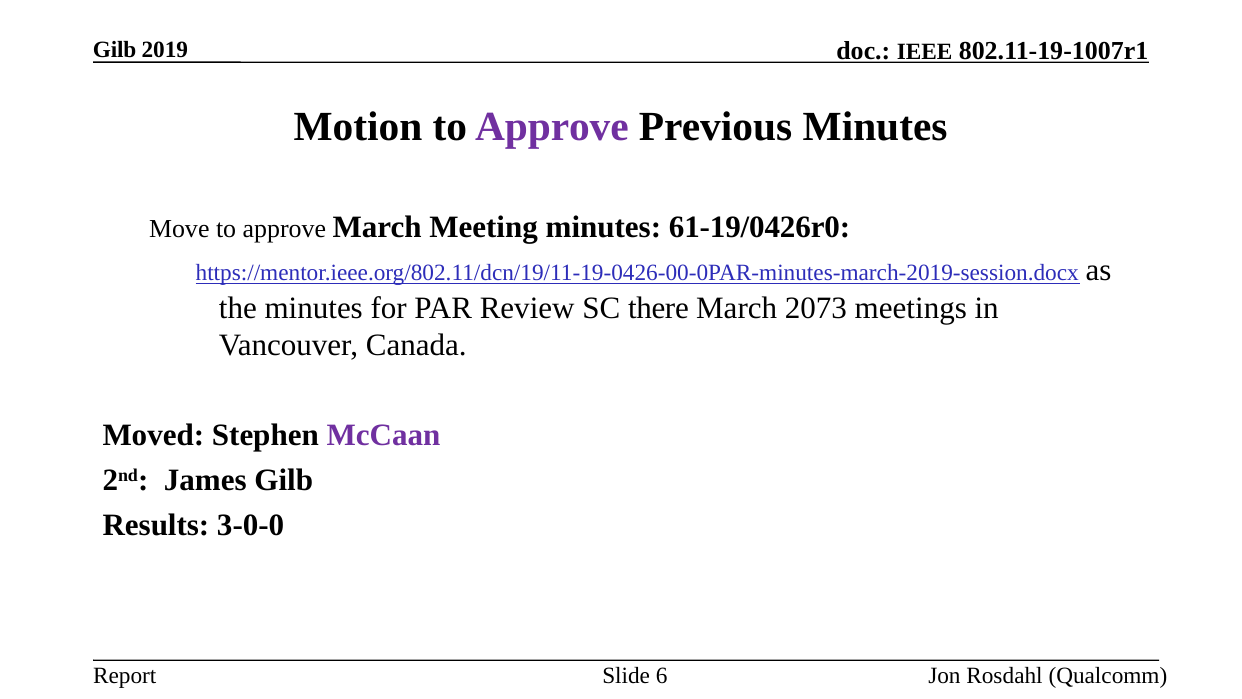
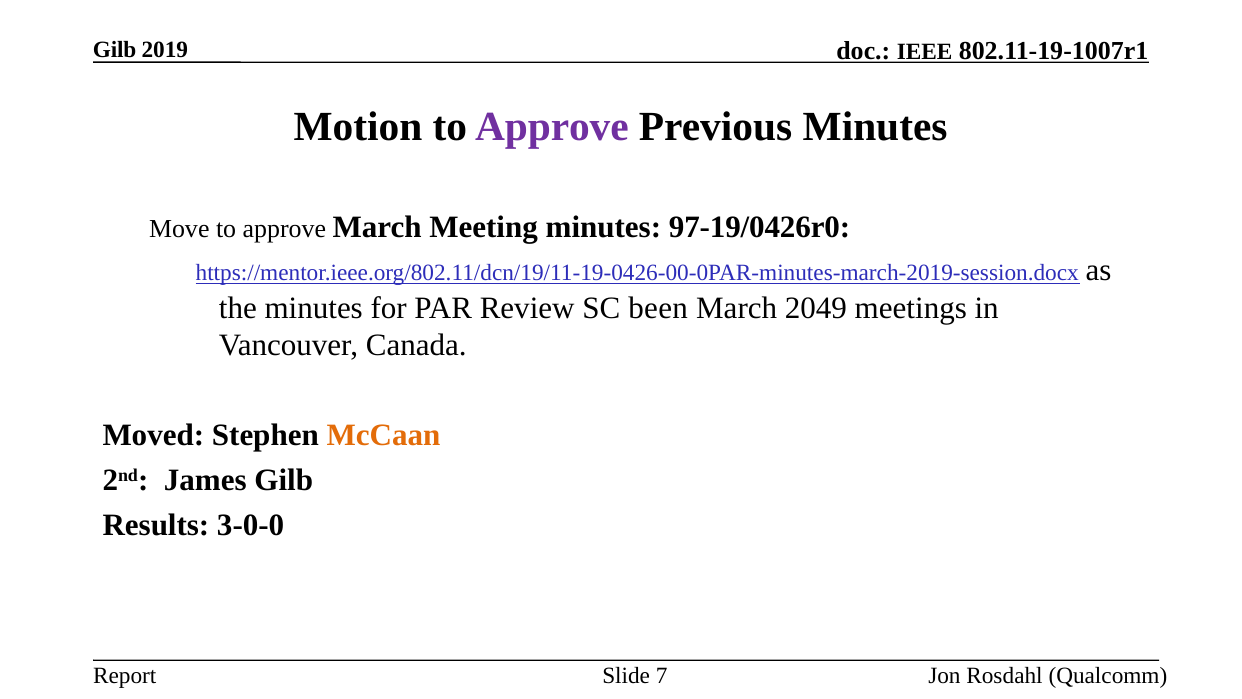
61-19/0426r0: 61-19/0426r0 -> 97-19/0426r0 (760, 227)
there: there -> been (658, 308)
2073: 2073 -> 2049 (816, 308)
McCaan colour: purple -> orange (383, 435)
6: 6 -> 7 (662, 675)
